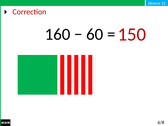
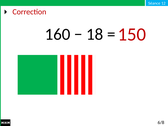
60: 60 -> 18 (95, 34)
